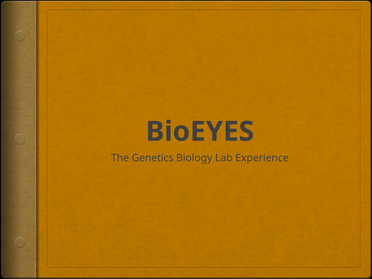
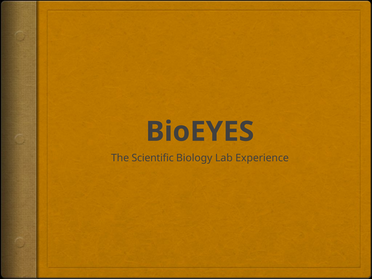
Genetics: Genetics -> Scientific (153, 158)
